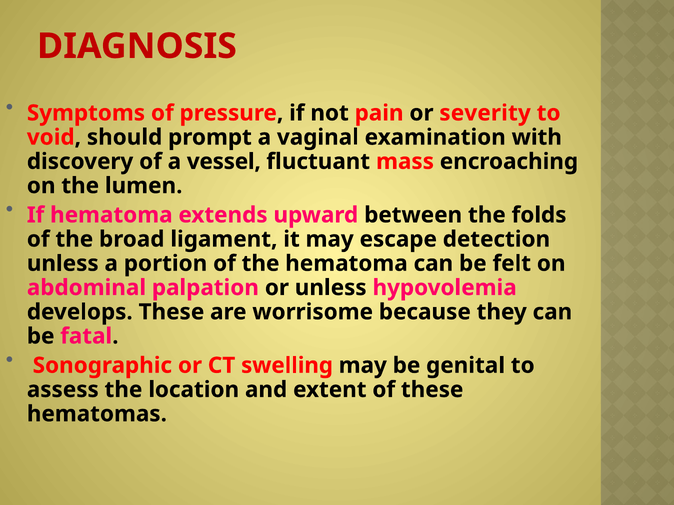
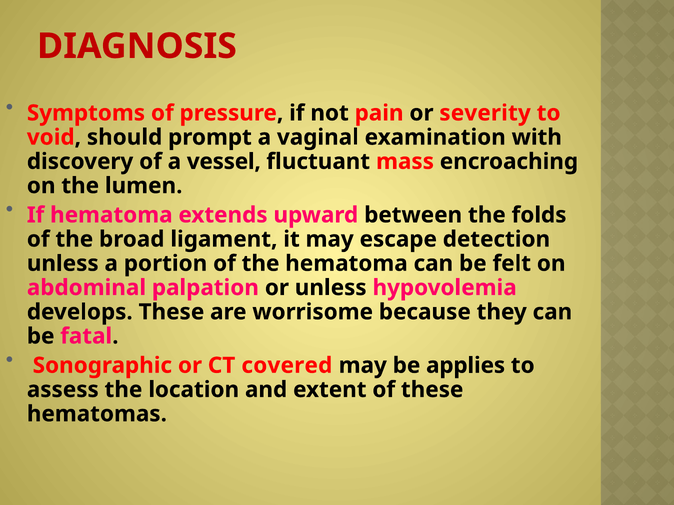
swelling: swelling -> covered (287, 366)
genital: genital -> applies (466, 366)
